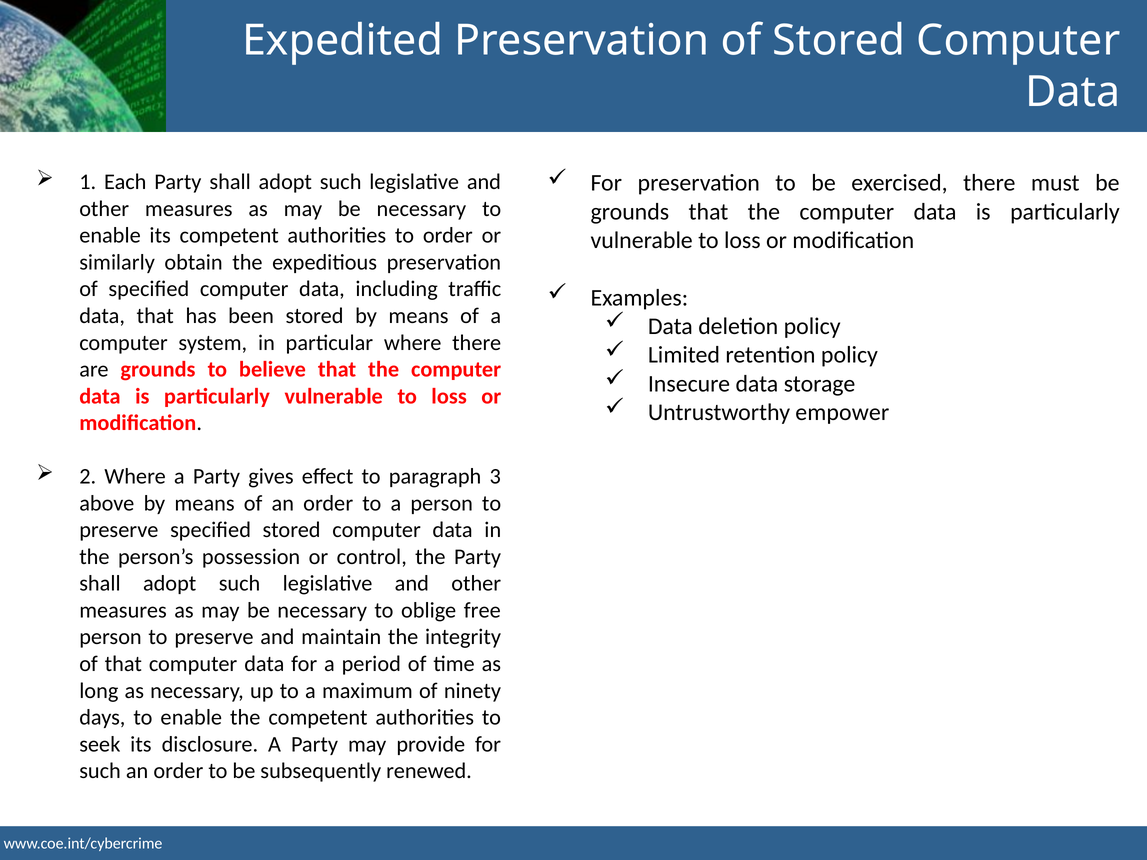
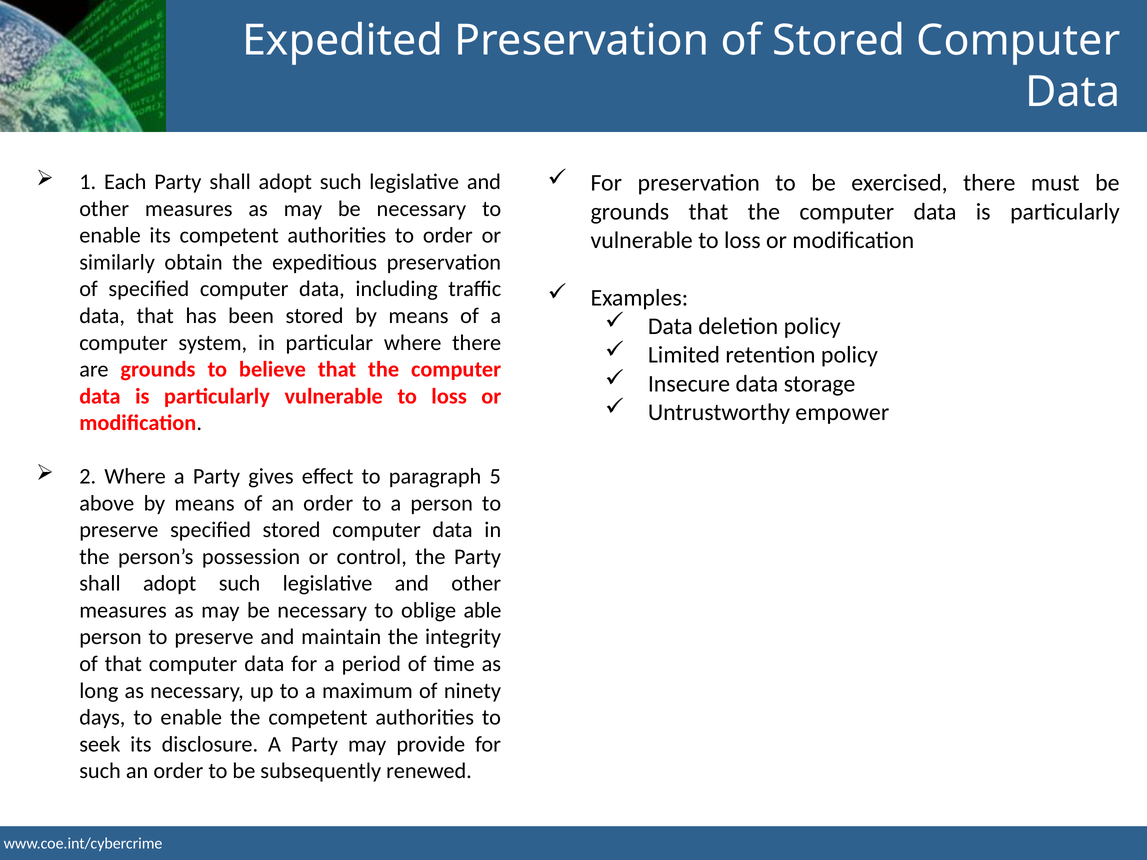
3: 3 -> 5 (495, 477)
free: free -> able (482, 611)
